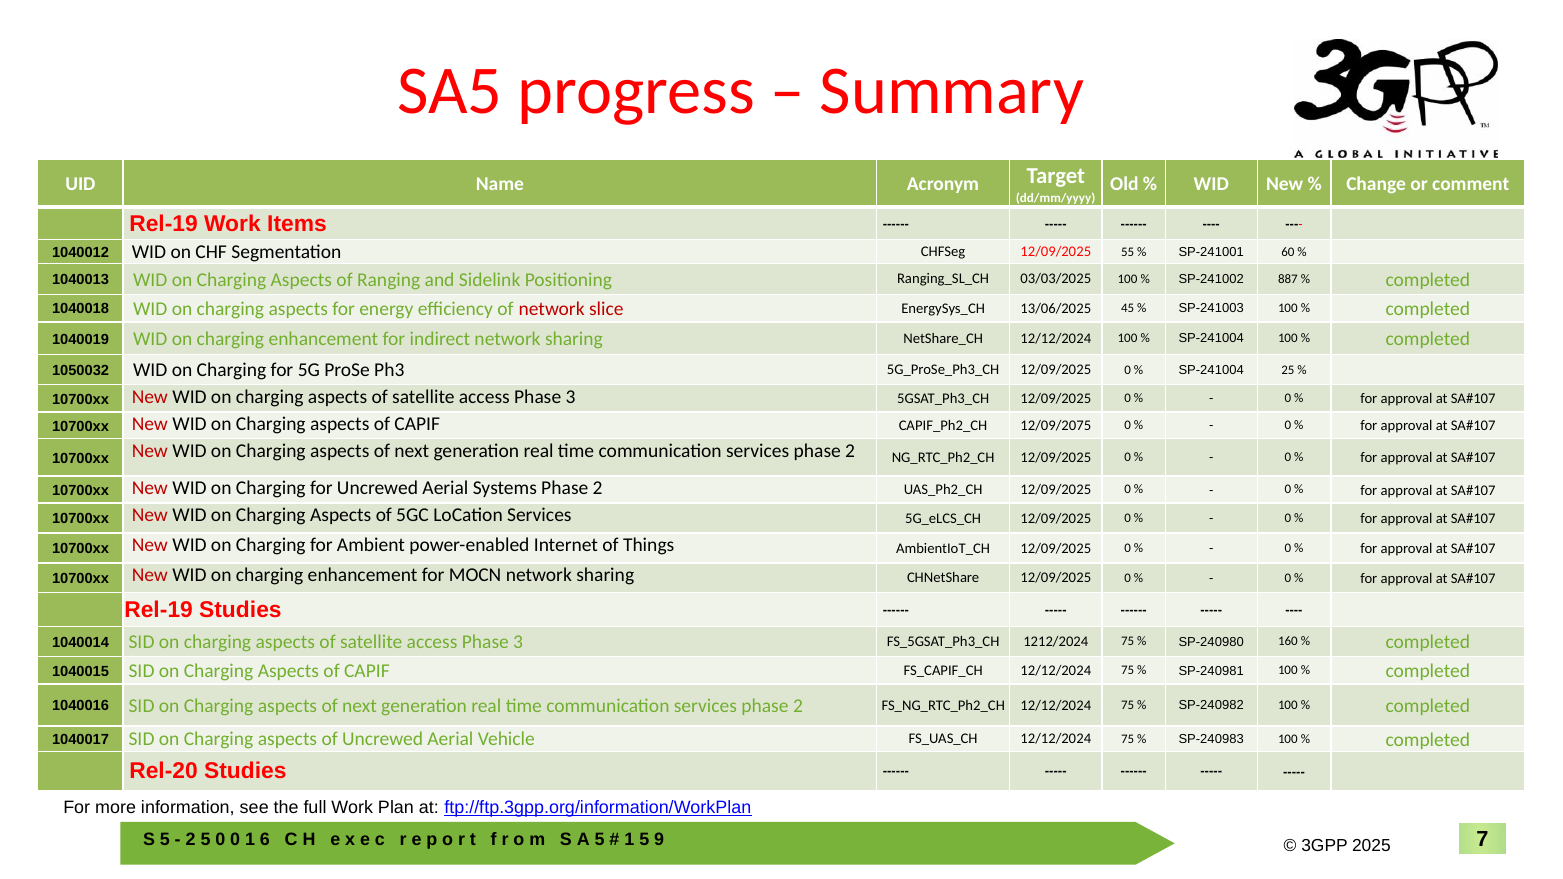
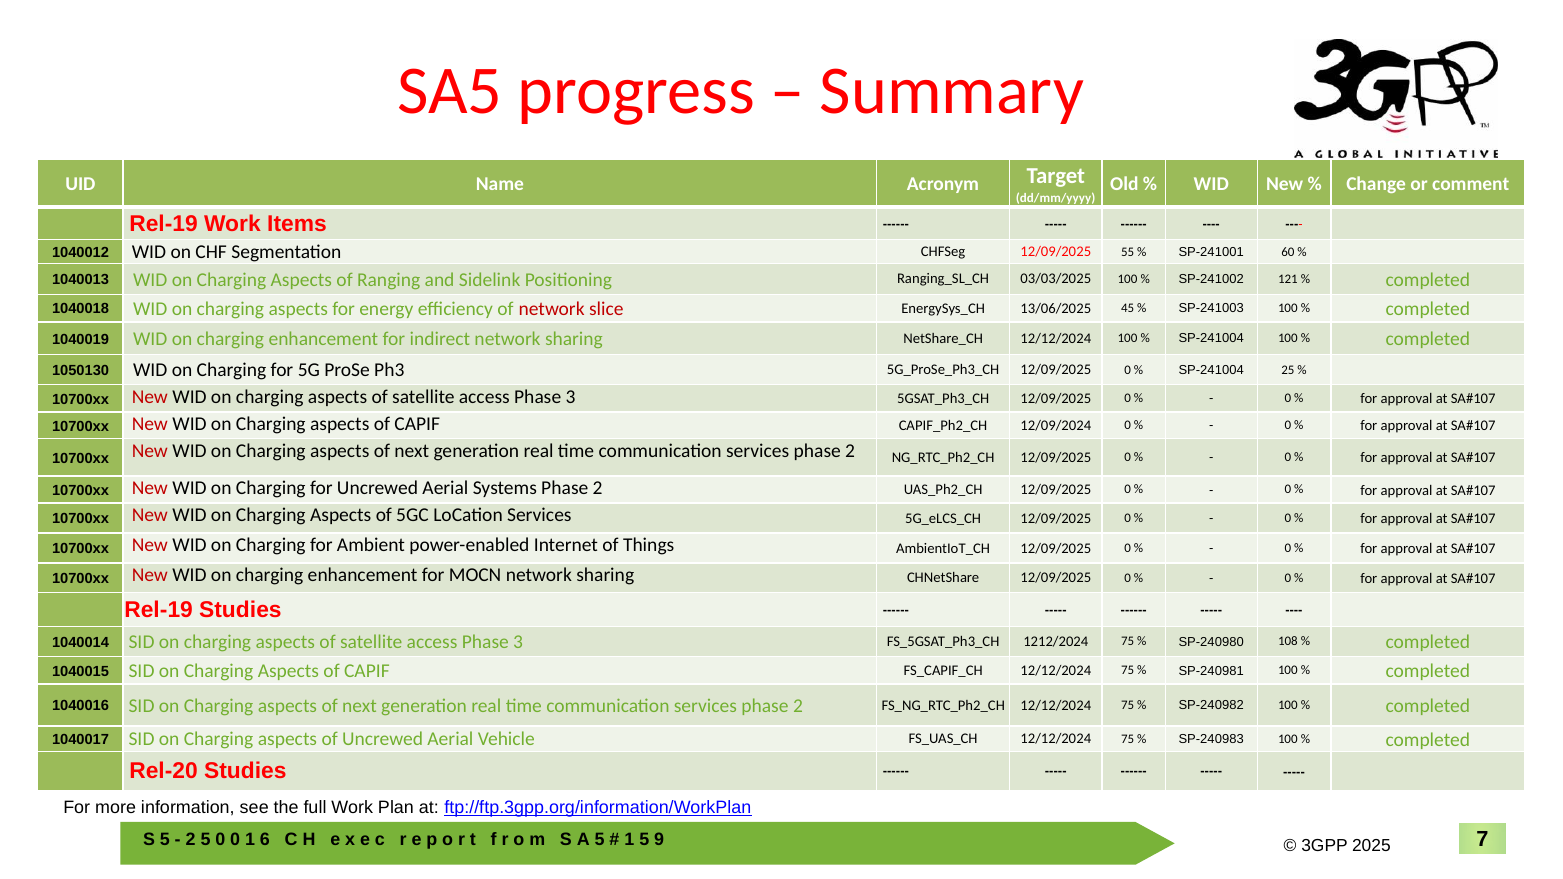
887: 887 -> 121 (1288, 279)
1050032: 1050032 -> 1050130 (81, 371)
12/09/2075: 12/09/2075 -> 12/09/2024 (1056, 425)
160: 160 -> 108 (1288, 642)
